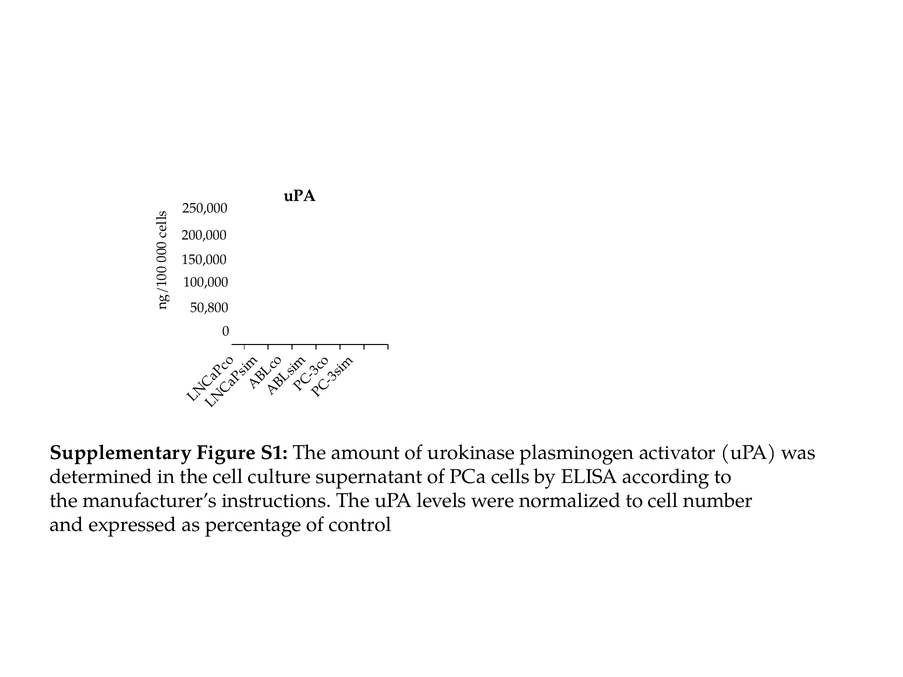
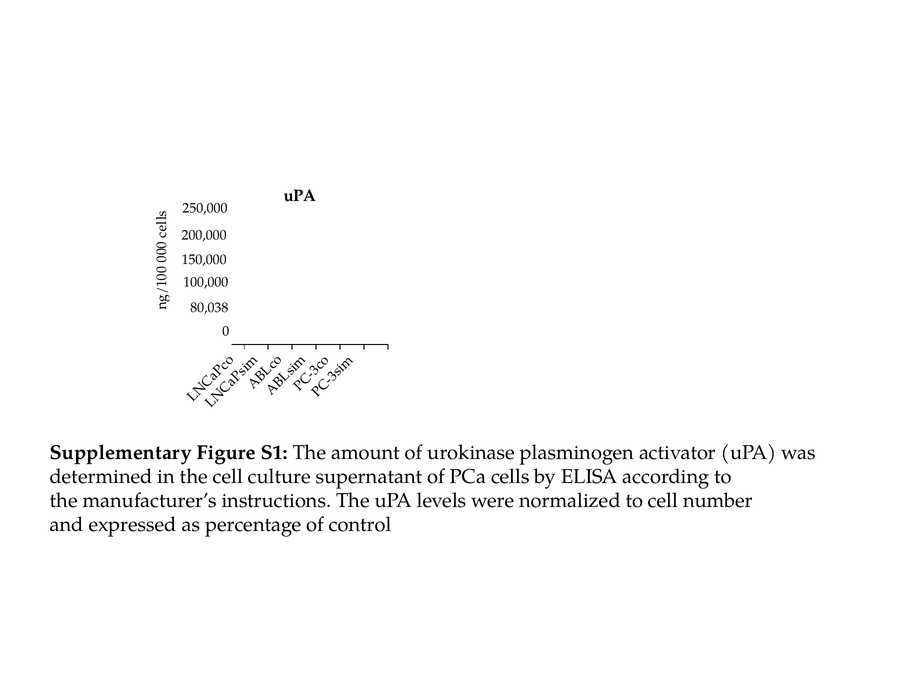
50,800: 50,800 -> 80,038 (209, 308)
